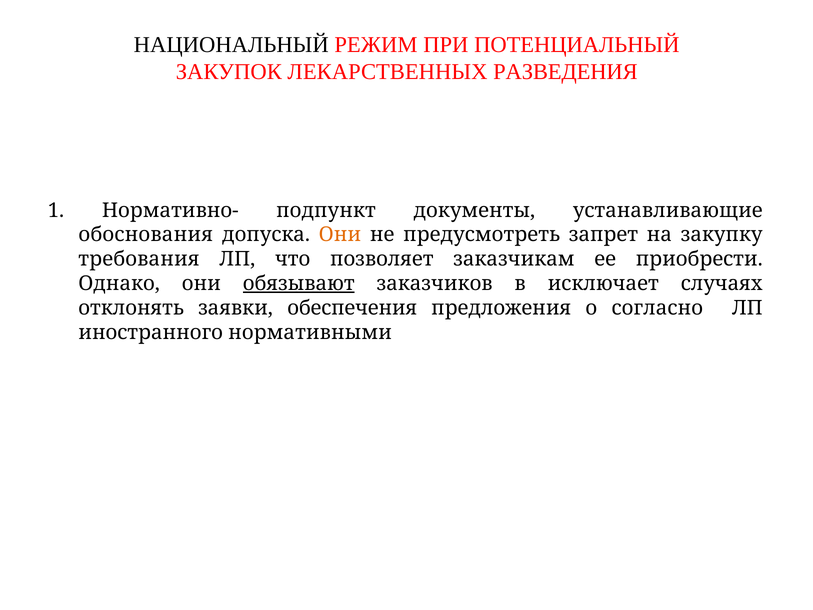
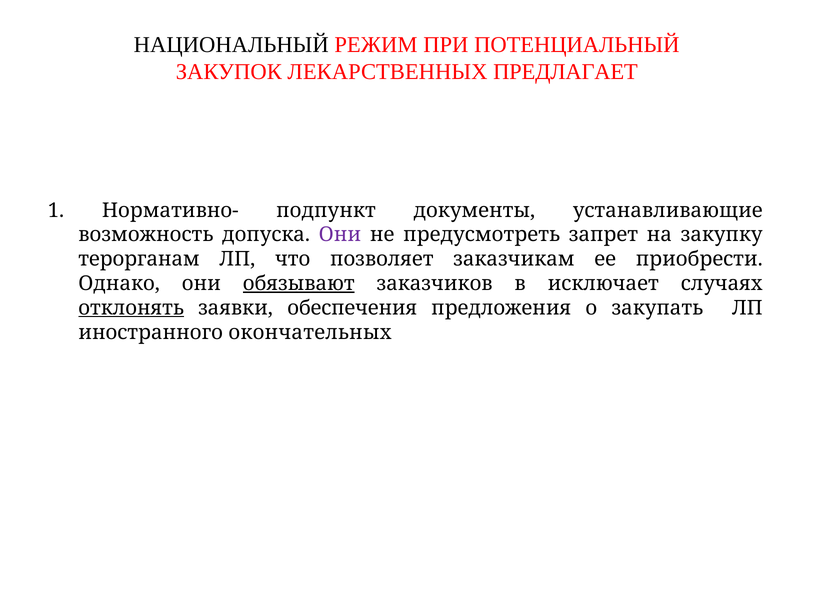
РАЗВЕДЕНИЯ: РАЗВЕДЕНИЯ -> ПРЕДЛАГАЕТ (565, 72)
обоснования: обоснования -> возможность (146, 235)
Они colour: orange -> purple (340, 235)
требования: требования -> терорганам (139, 259)
отклонять underline: none -> present (131, 308)
согласно: согласно -> закупать (657, 308)
нормативными: нормативными -> окончательных (310, 332)
